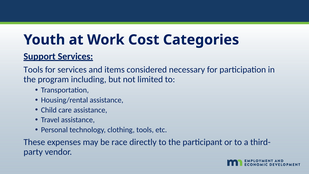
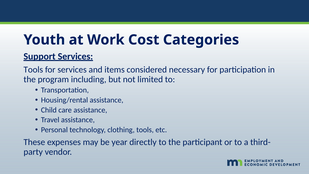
race: race -> year (119, 142)
